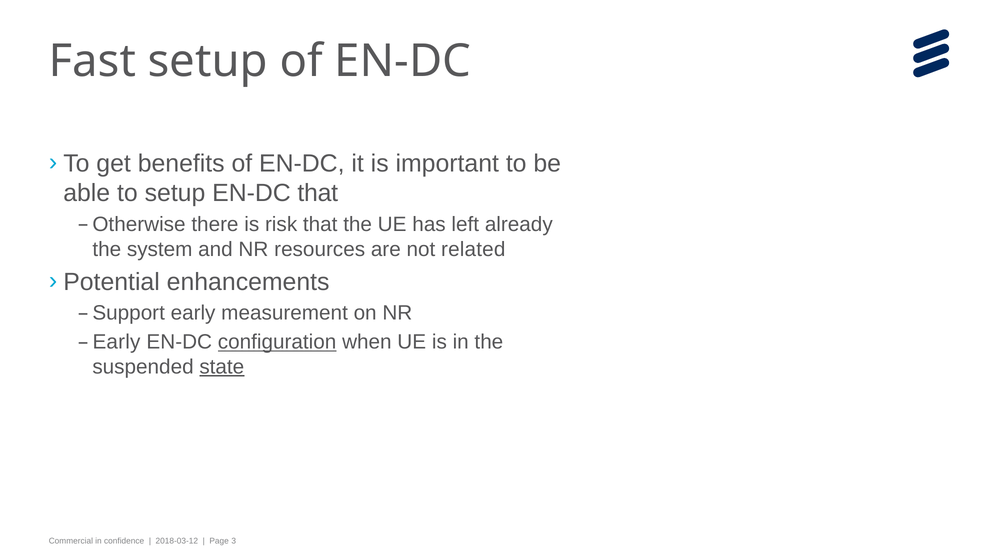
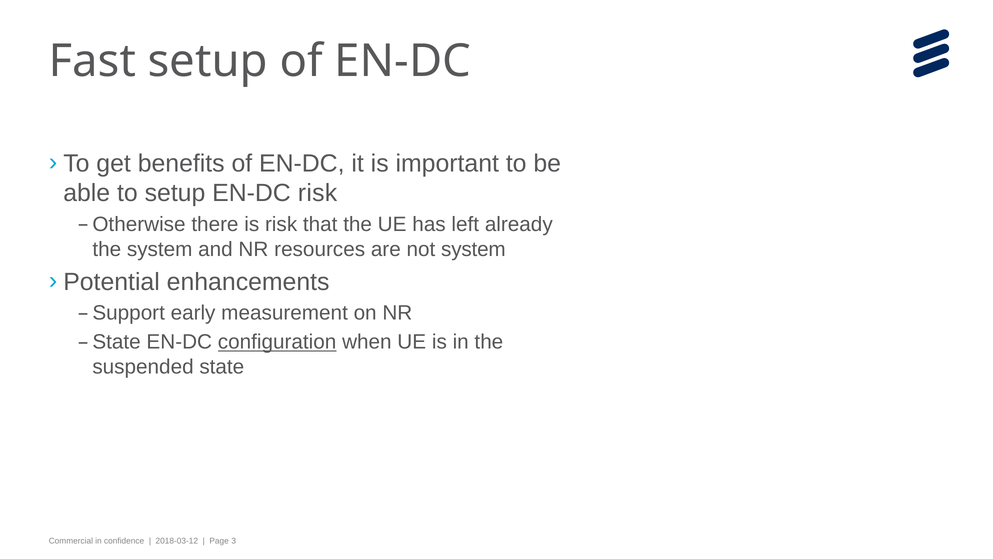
EN-DC that: that -> risk (318, 193)
not related: related -> system (473, 249)
Early: Early -> State (117, 342)
state underline: present -> none (222, 367)
